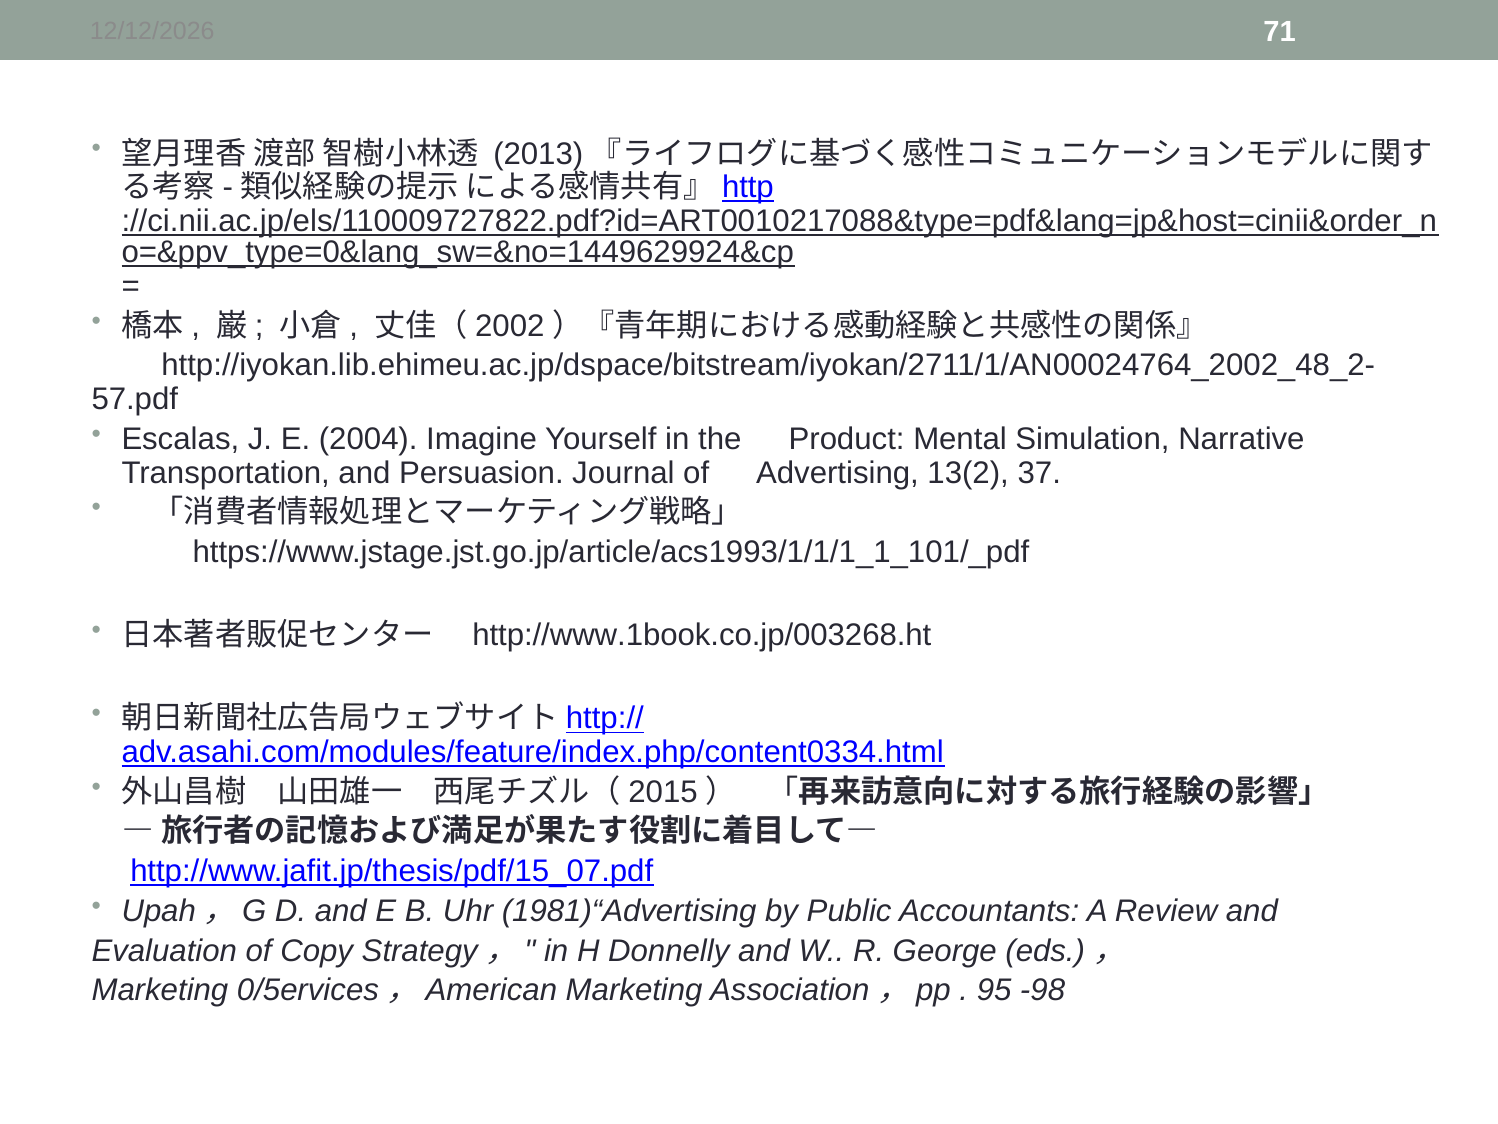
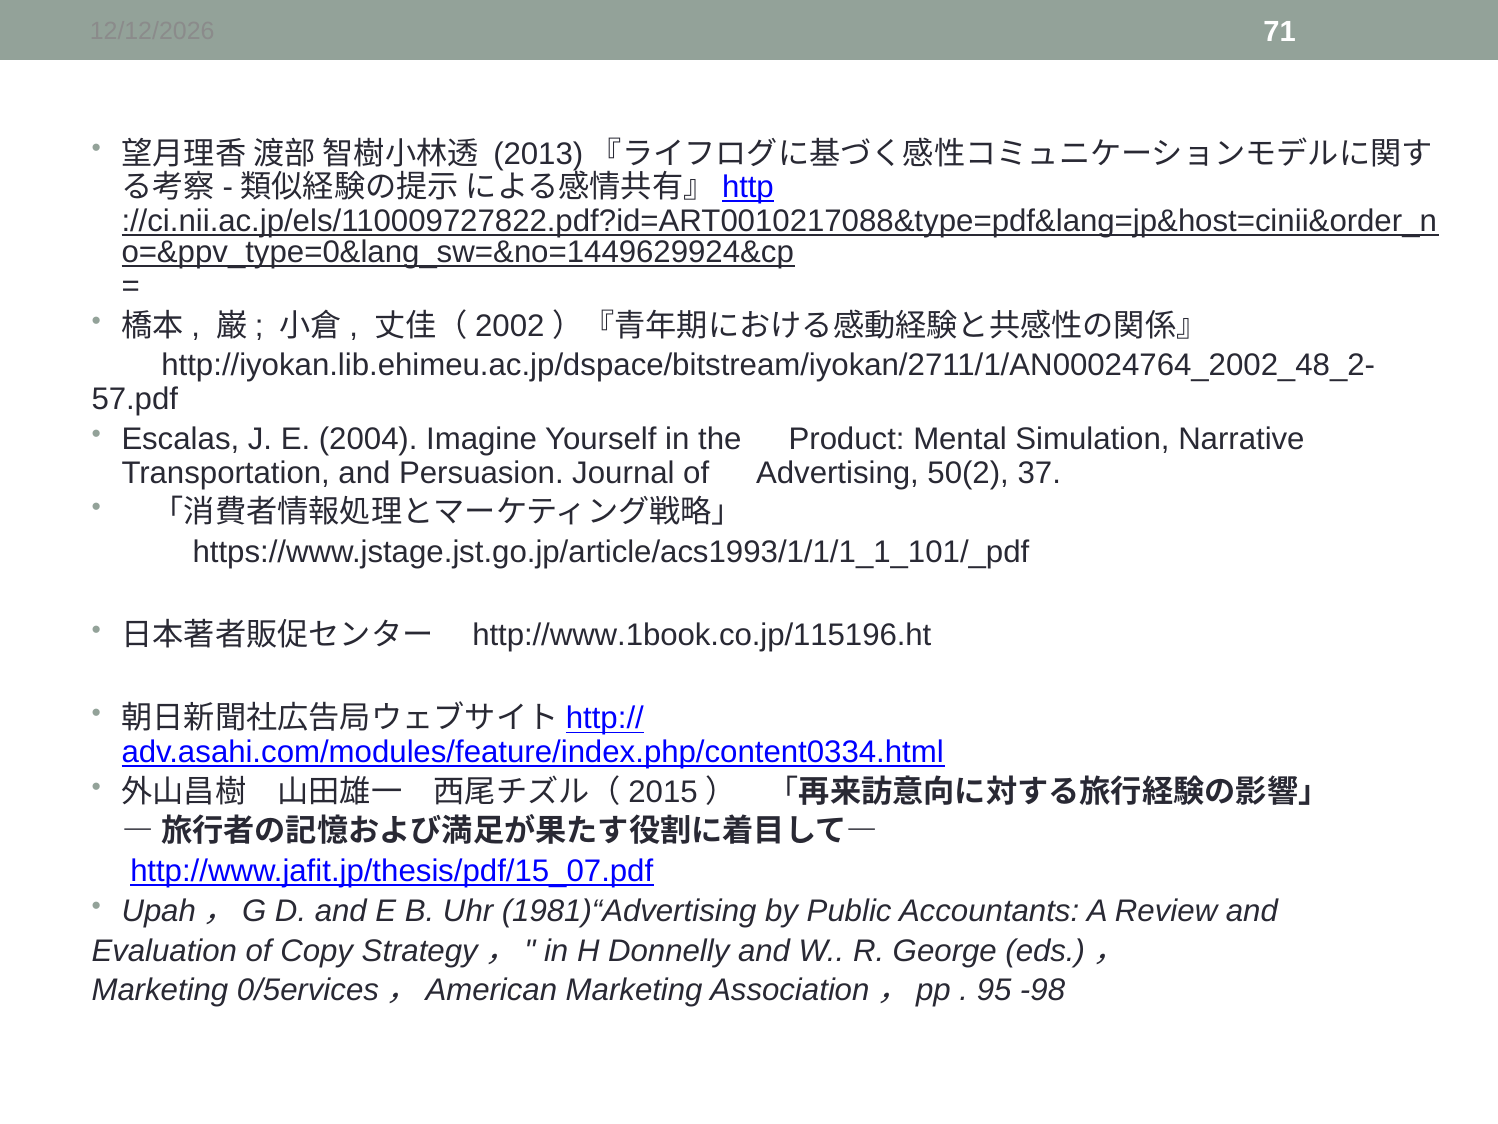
13(2: 13(2 -> 50(2 (968, 473)
http://www.1book.co.jp/003268.ht: http://www.1book.co.jp/003268.ht -> http://www.1book.co.jp/115196.ht (702, 635)
